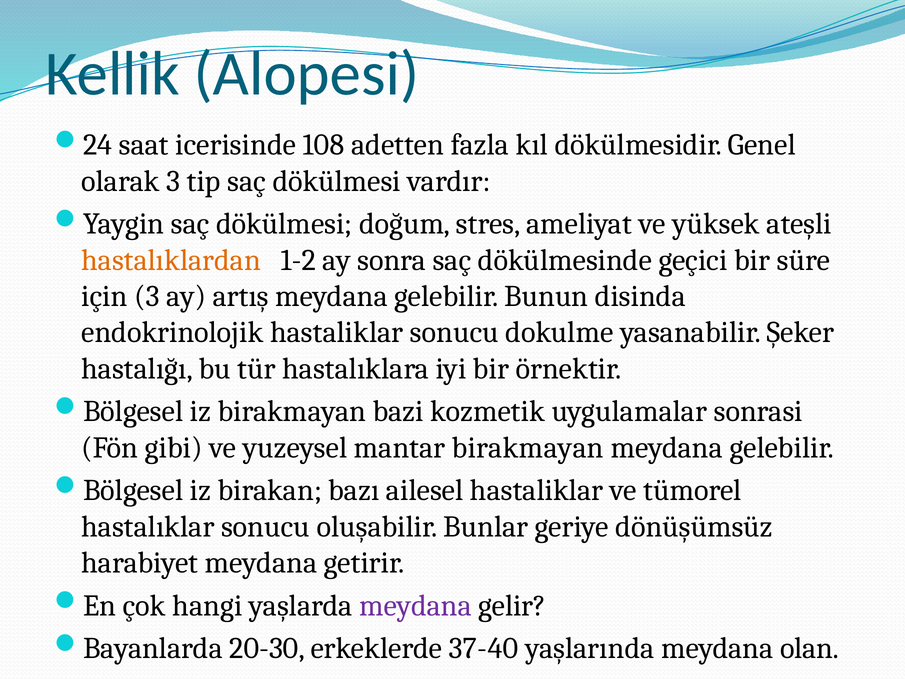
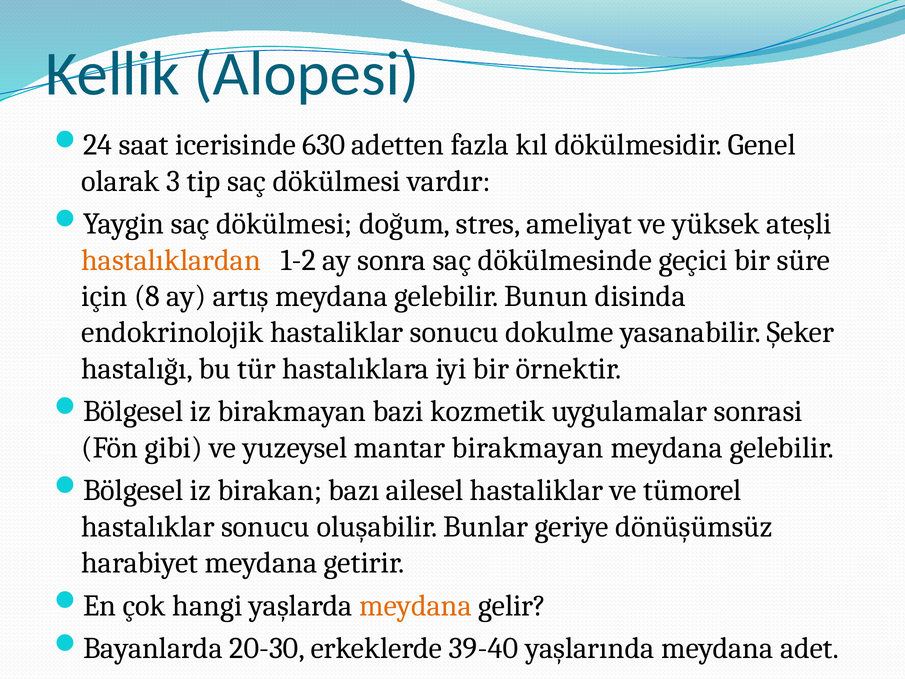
108: 108 -> 630 (324, 145)
için 3: 3 -> 8 (147, 296)
meydana colour: purple -> orange (415, 605)
37-40: 37-40 -> 39-40 (484, 648)
olan: olan -> adet (809, 648)
